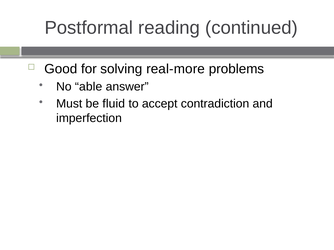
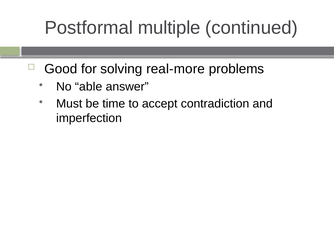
reading: reading -> multiple (169, 28)
fluid: fluid -> time (114, 104)
